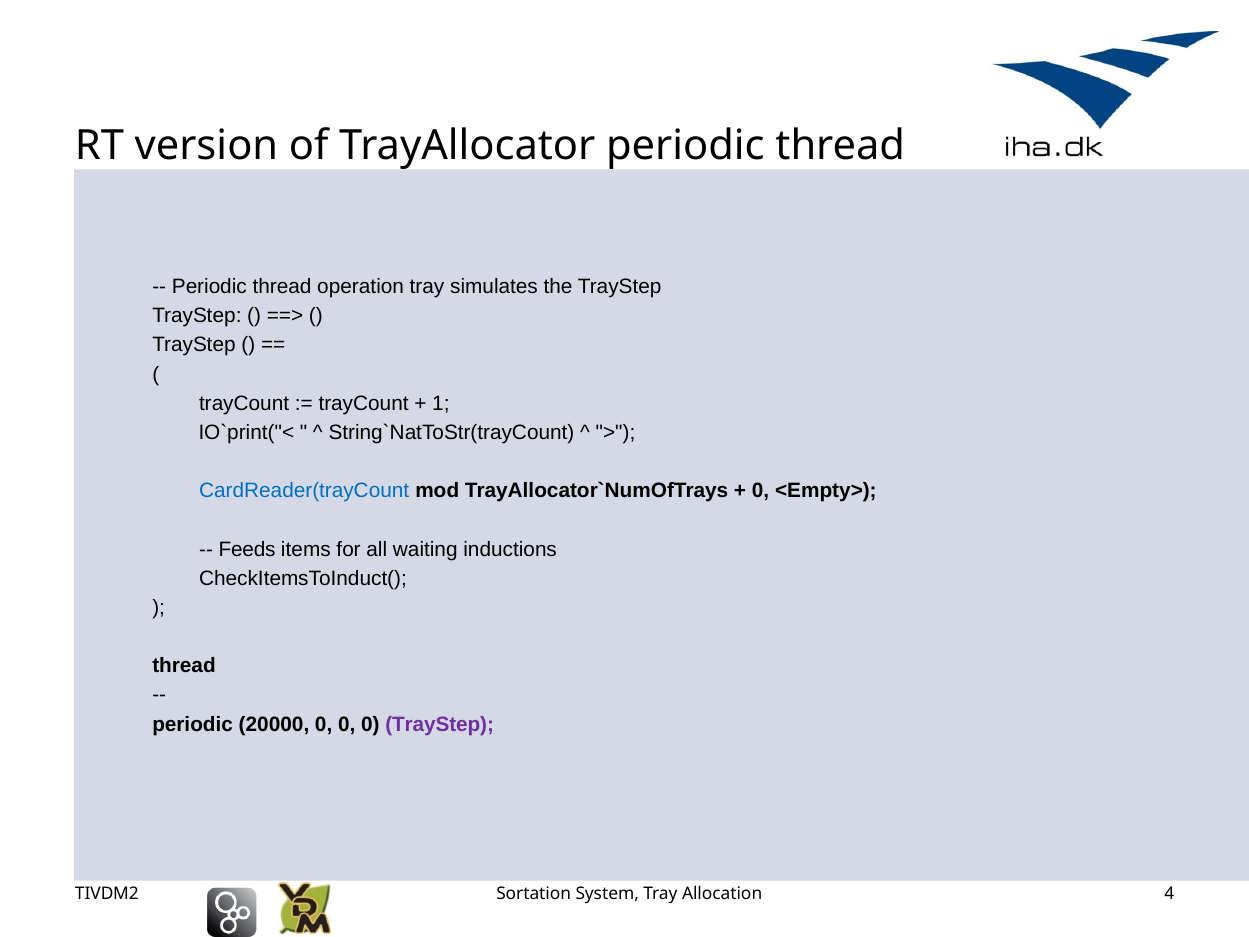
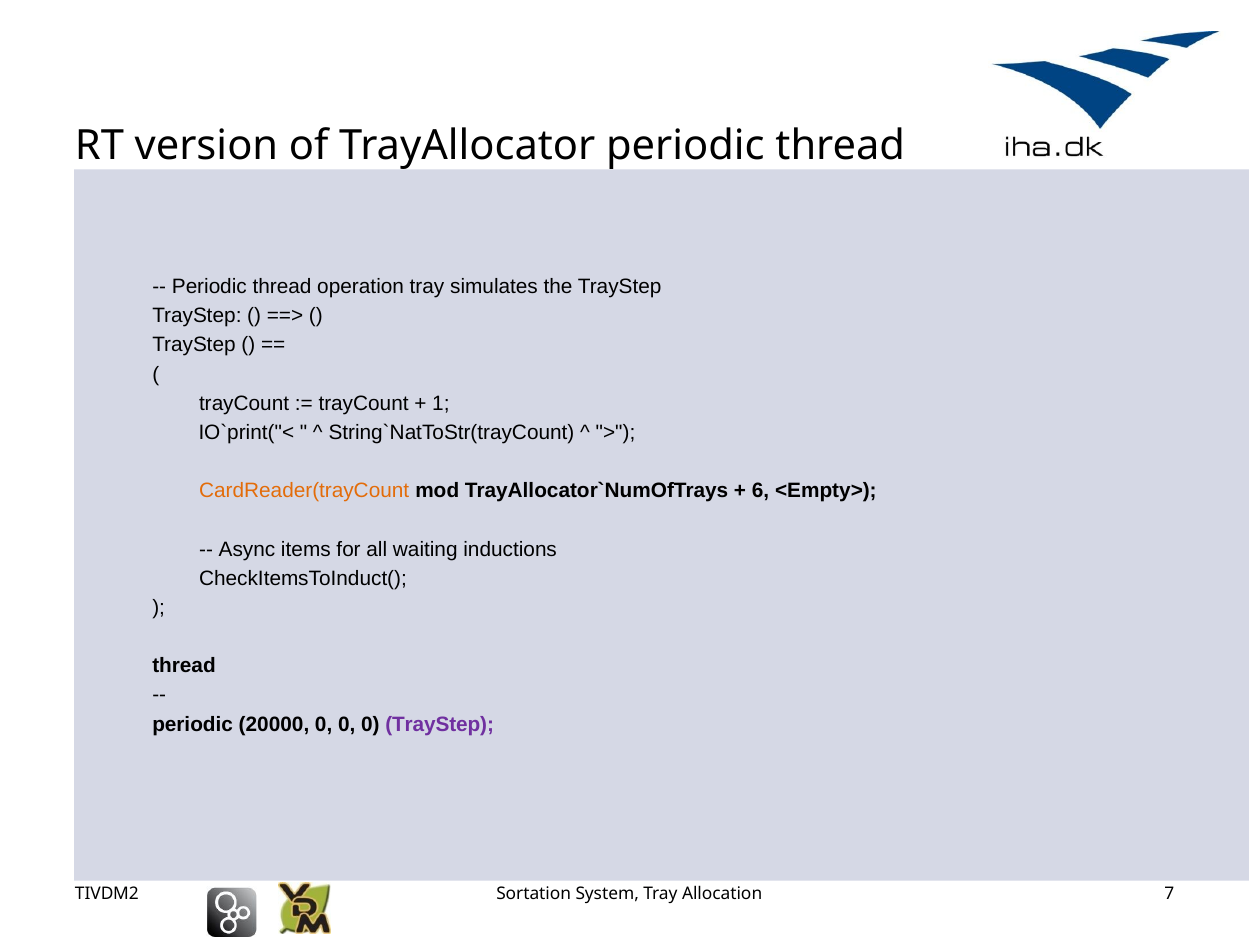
CardReader(trayCount colour: blue -> orange (304, 491)
0: 0 -> 6 (761, 491)
Feeds: Feeds -> Async (247, 549)
4: 4 -> 7 (1169, 893)
